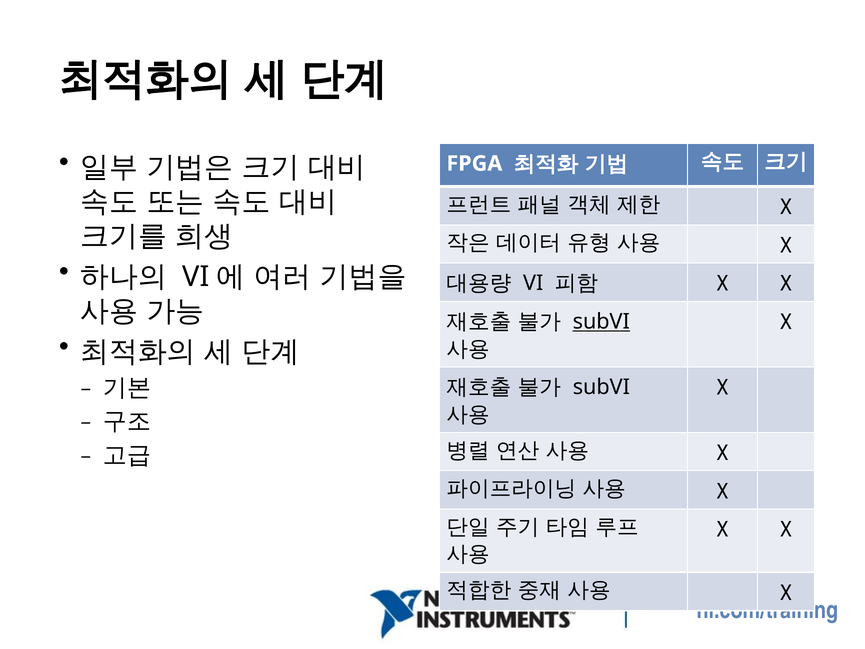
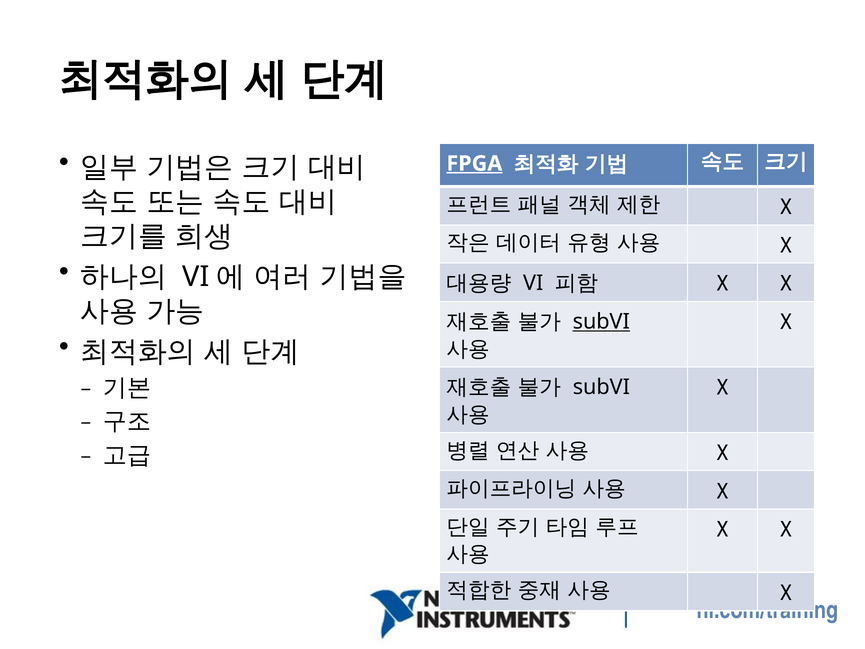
FPGA underline: none -> present (474, 164)
